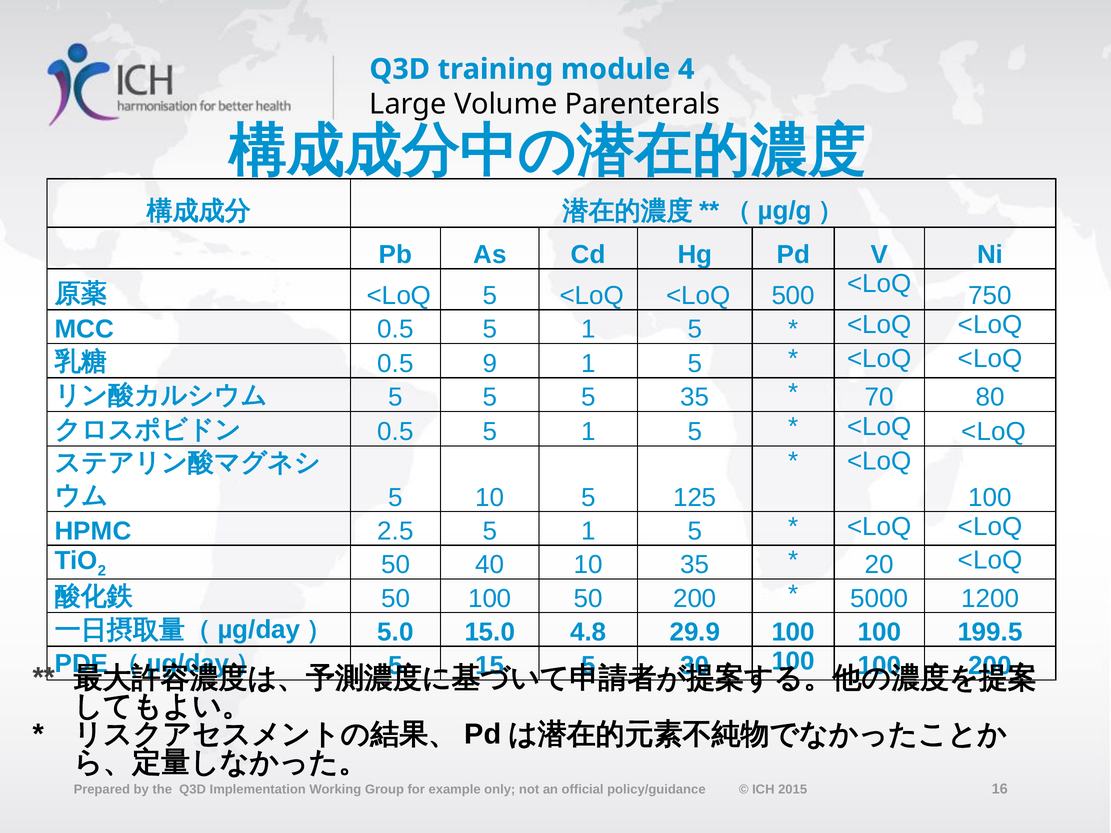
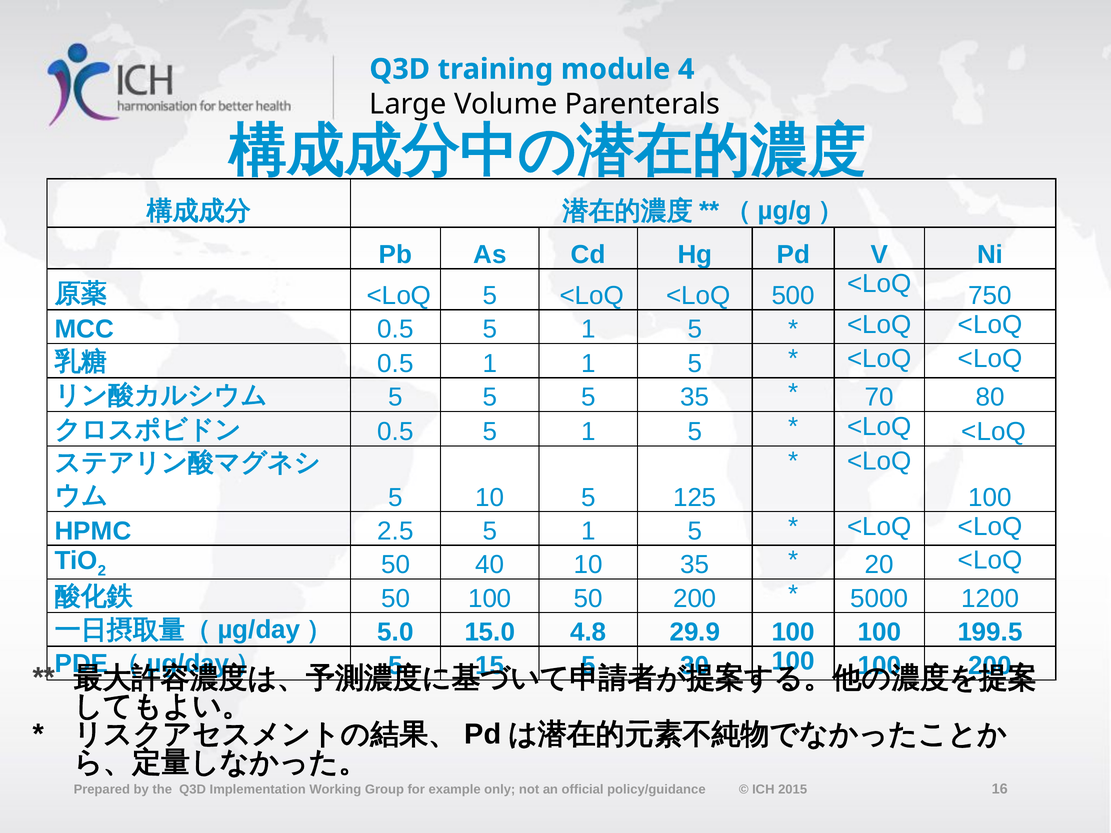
0.5 9: 9 -> 1 (490, 364)
